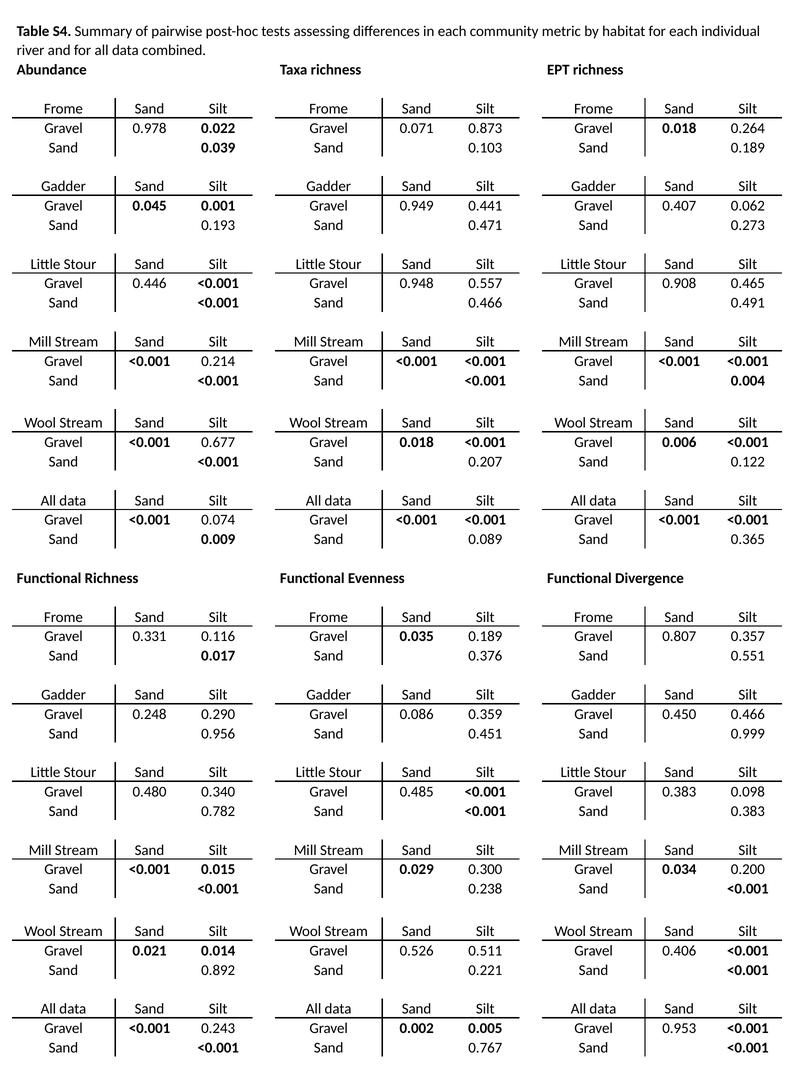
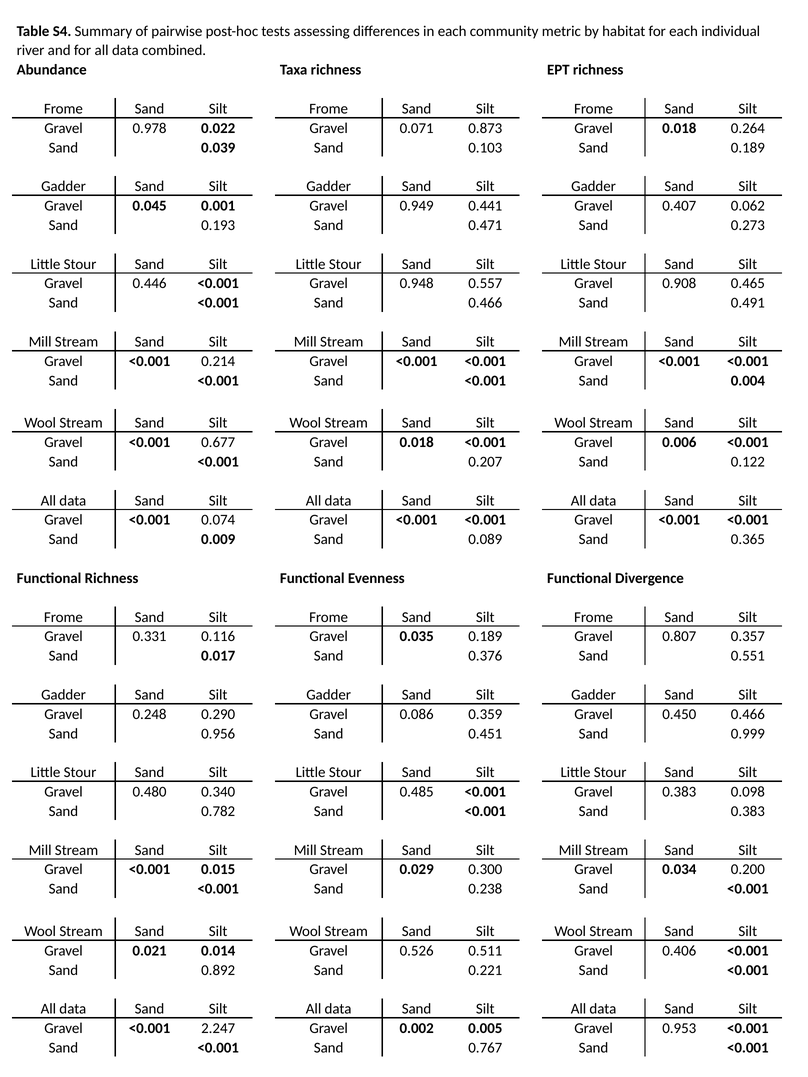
0.243: 0.243 -> 2.247 (218, 1029)
